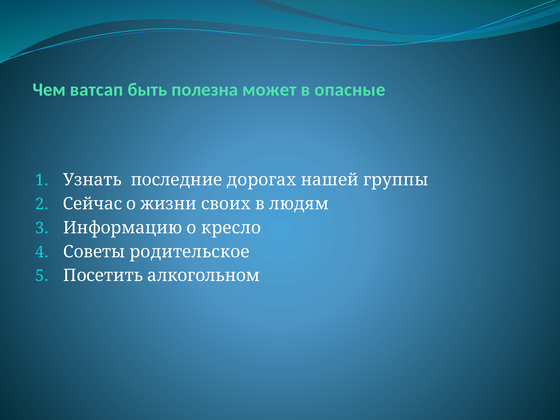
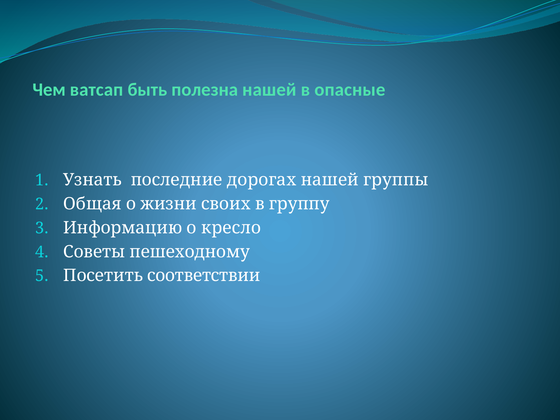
полезна может: может -> нашей (269, 90)
Сейчас: Сейчас -> Общая (93, 204)
людям: людям -> группу (299, 204)
родительское: родительское -> пешеходному (190, 252)
алкогольном: алкогольном -> соответствии (204, 276)
